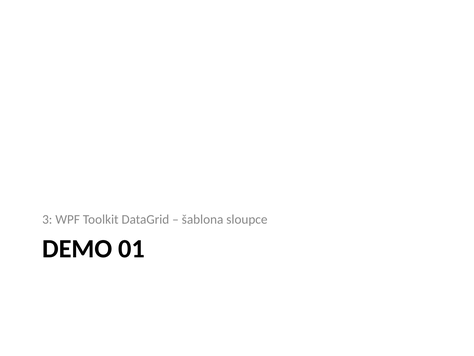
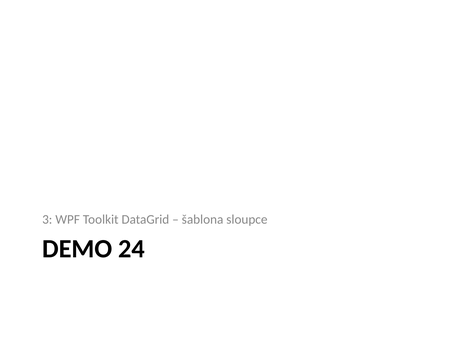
01: 01 -> 24 (132, 248)
